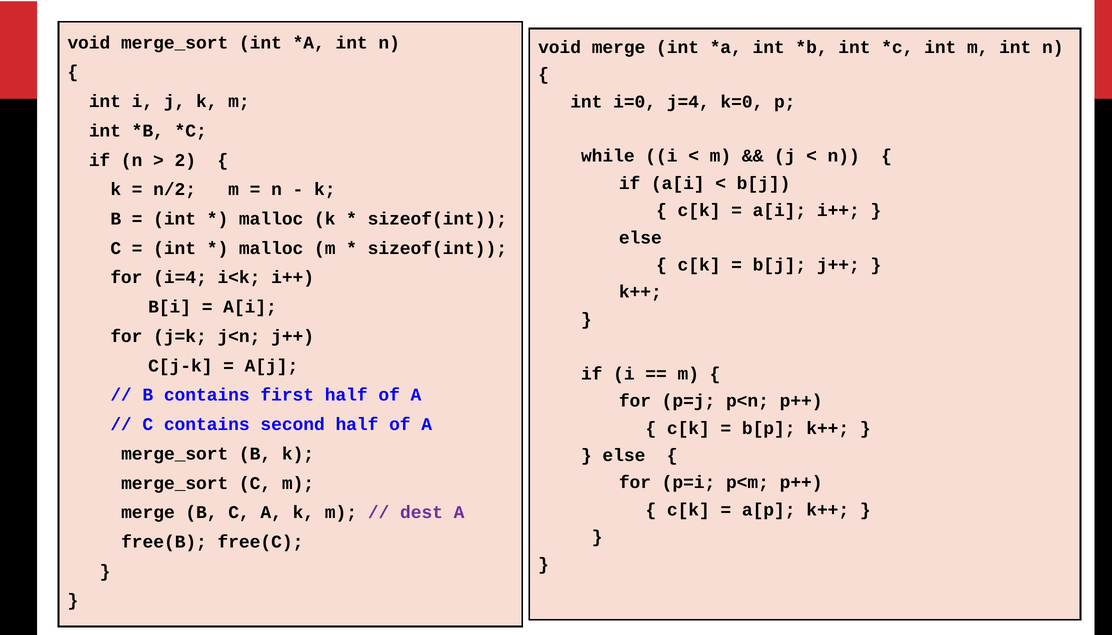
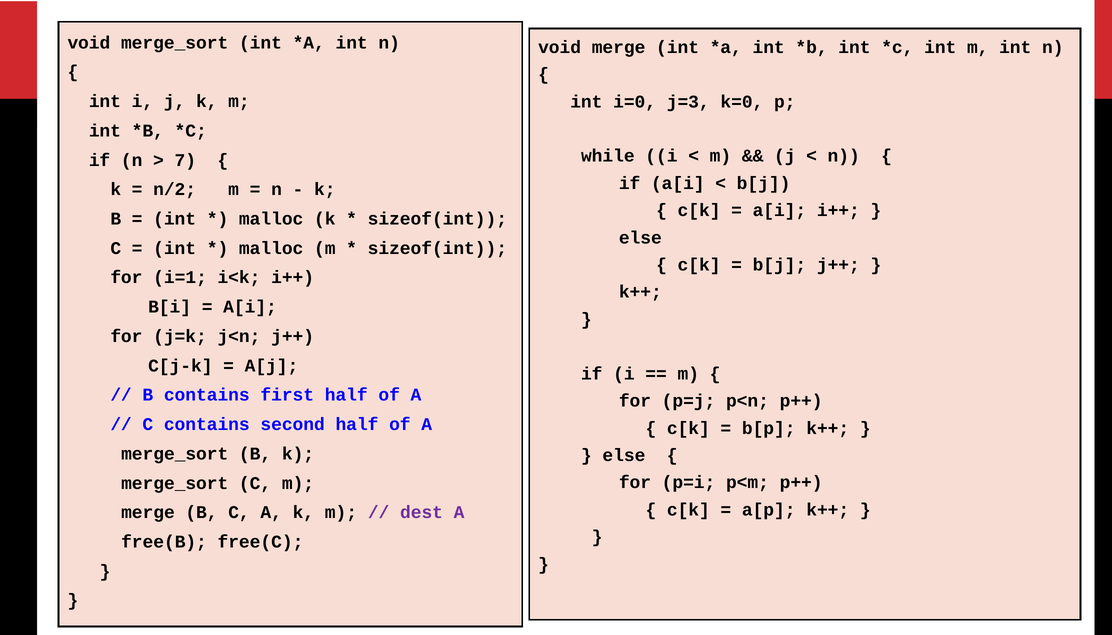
j=4: j=4 -> j=3 (688, 102)
2: 2 -> 7 (185, 160)
i=4: i=4 -> i=1 (180, 278)
